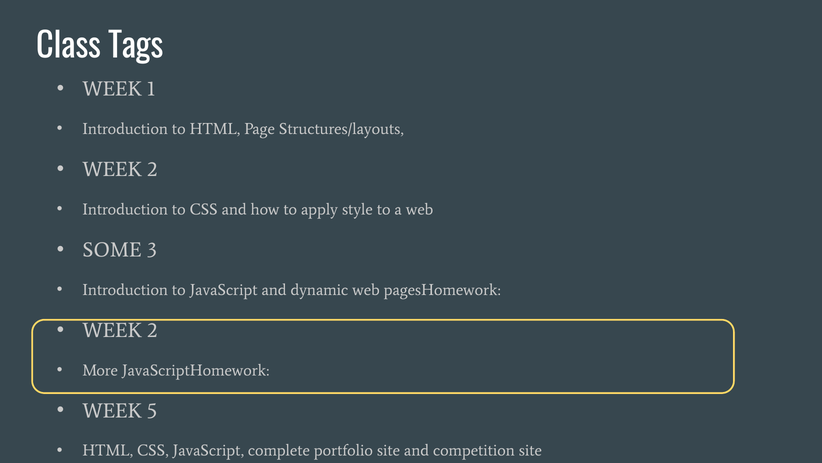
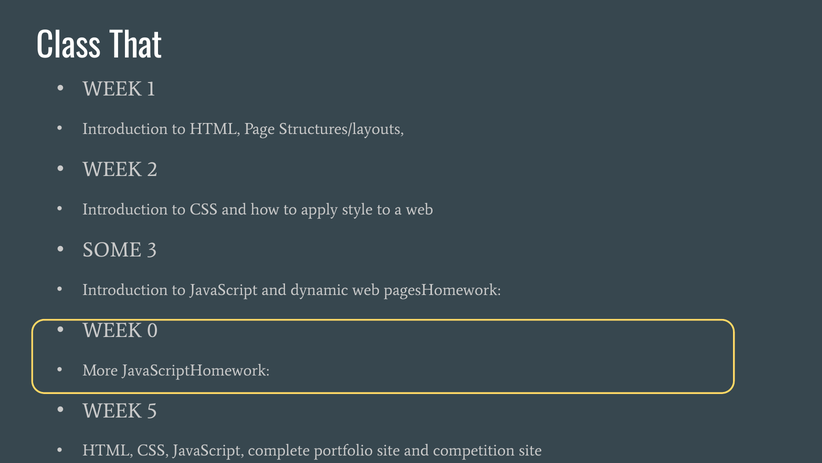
Tags: Tags -> That (136, 47)
2: 2 -> 0 (152, 330)
